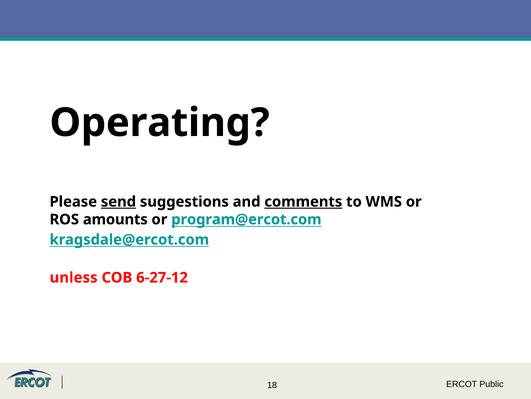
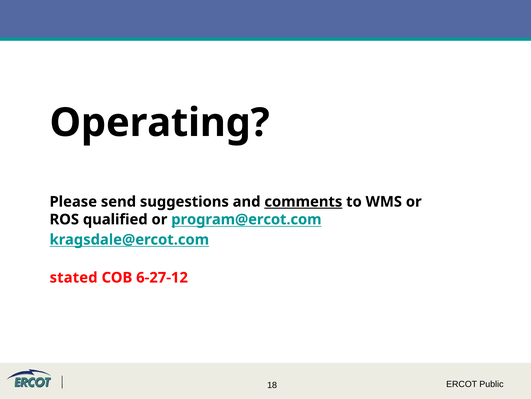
send underline: present -> none (118, 201)
amounts: amounts -> qualified (115, 219)
unless: unless -> stated (74, 277)
